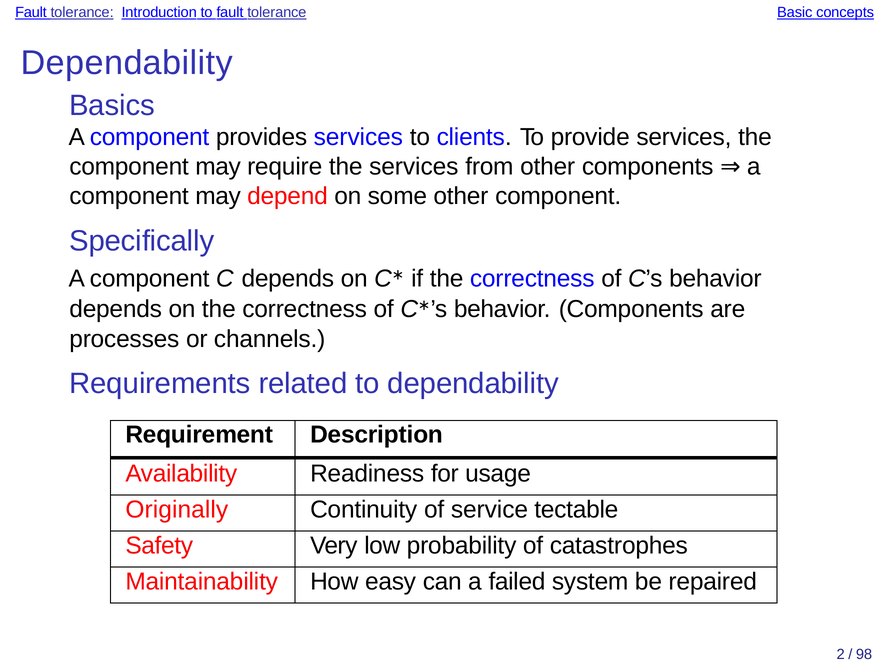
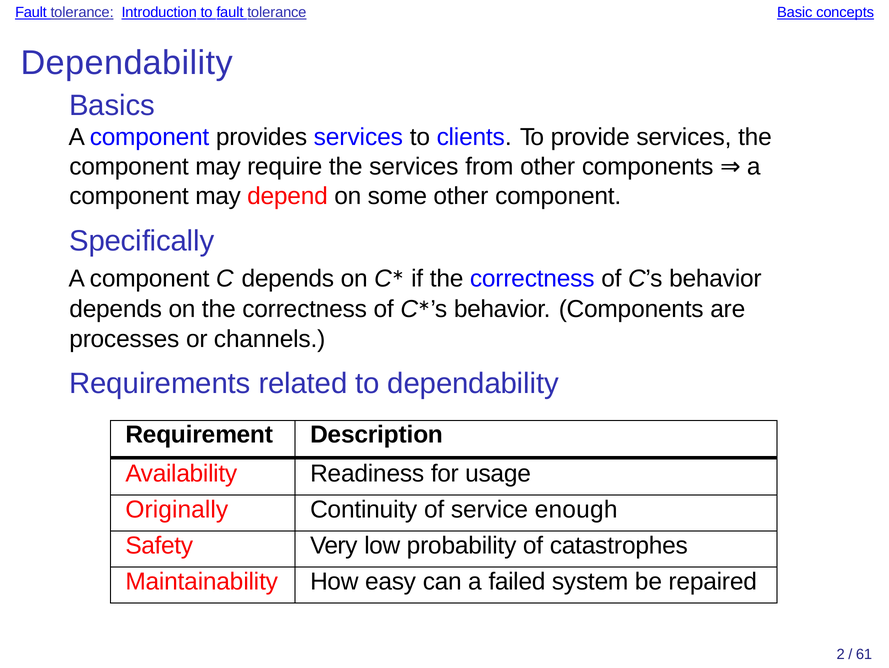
tectable: tectable -> enough (576, 509)
98: 98 -> 61 (864, 654)
